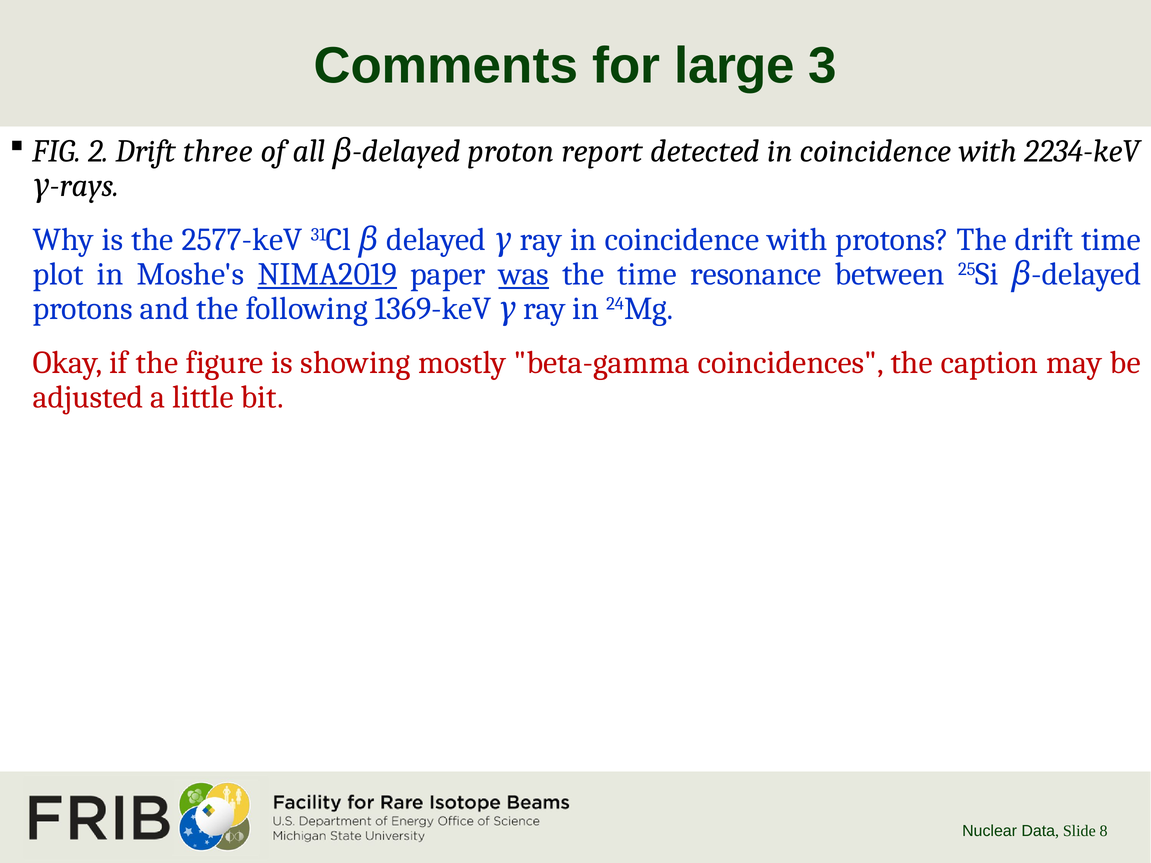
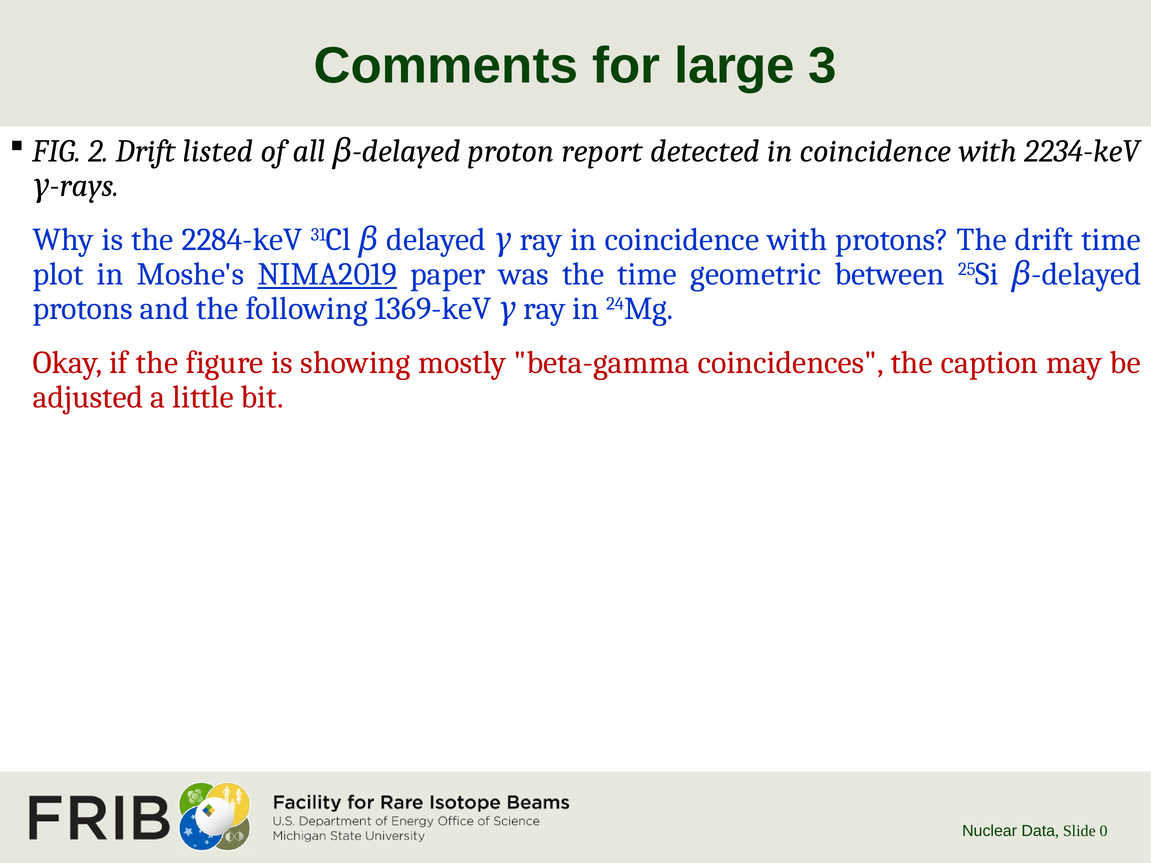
three: three -> listed (218, 151)
2577-keV: 2577-keV -> 2284-keV (242, 240)
was underline: present -> none (524, 274)
resonance: resonance -> geometric (756, 274)
8: 8 -> 0 (1104, 831)
